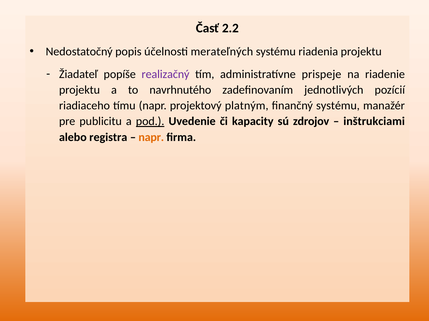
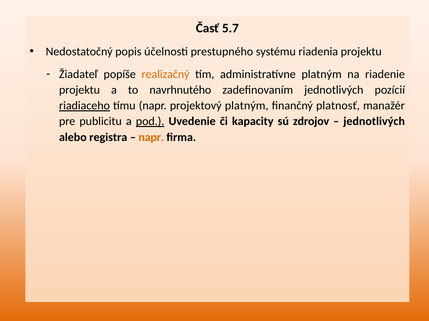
2.2: 2.2 -> 5.7 (230, 28)
merateľných: merateľných -> prestupného (222, 52)
realizačný colour: purple -> orange (166, 75)
administratívne prispeje: prispeje -> platným (322, 75)
riadiaceho underline: none -> present (84, 106)
finančný systému: systému -> platnosť (338, 106)
inštrukciami: inštrukciami -> jednotlivých (374, 122)
